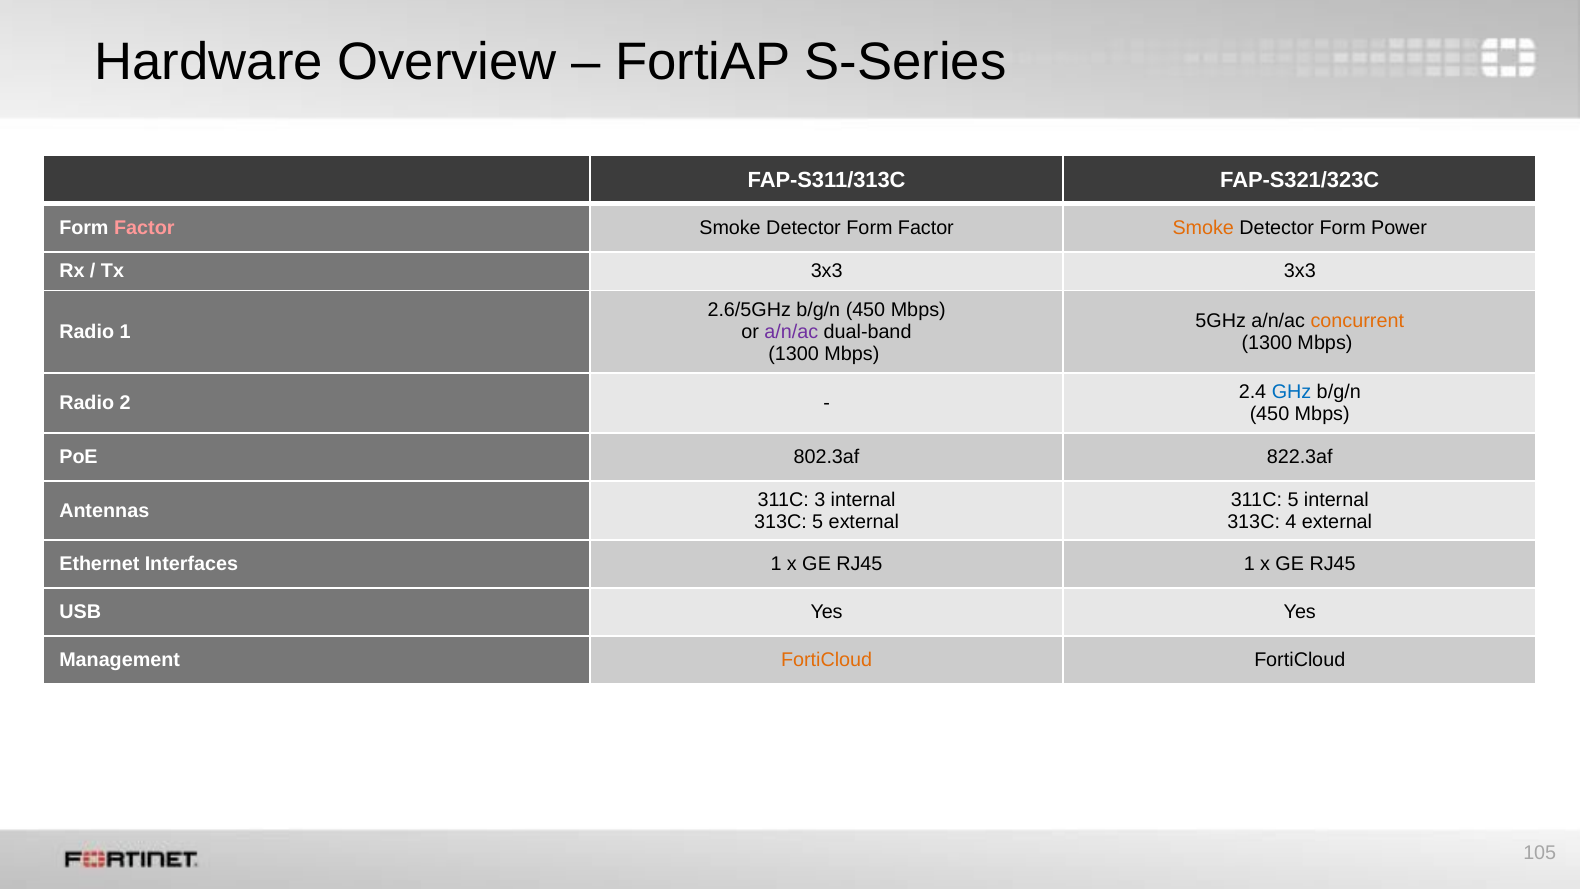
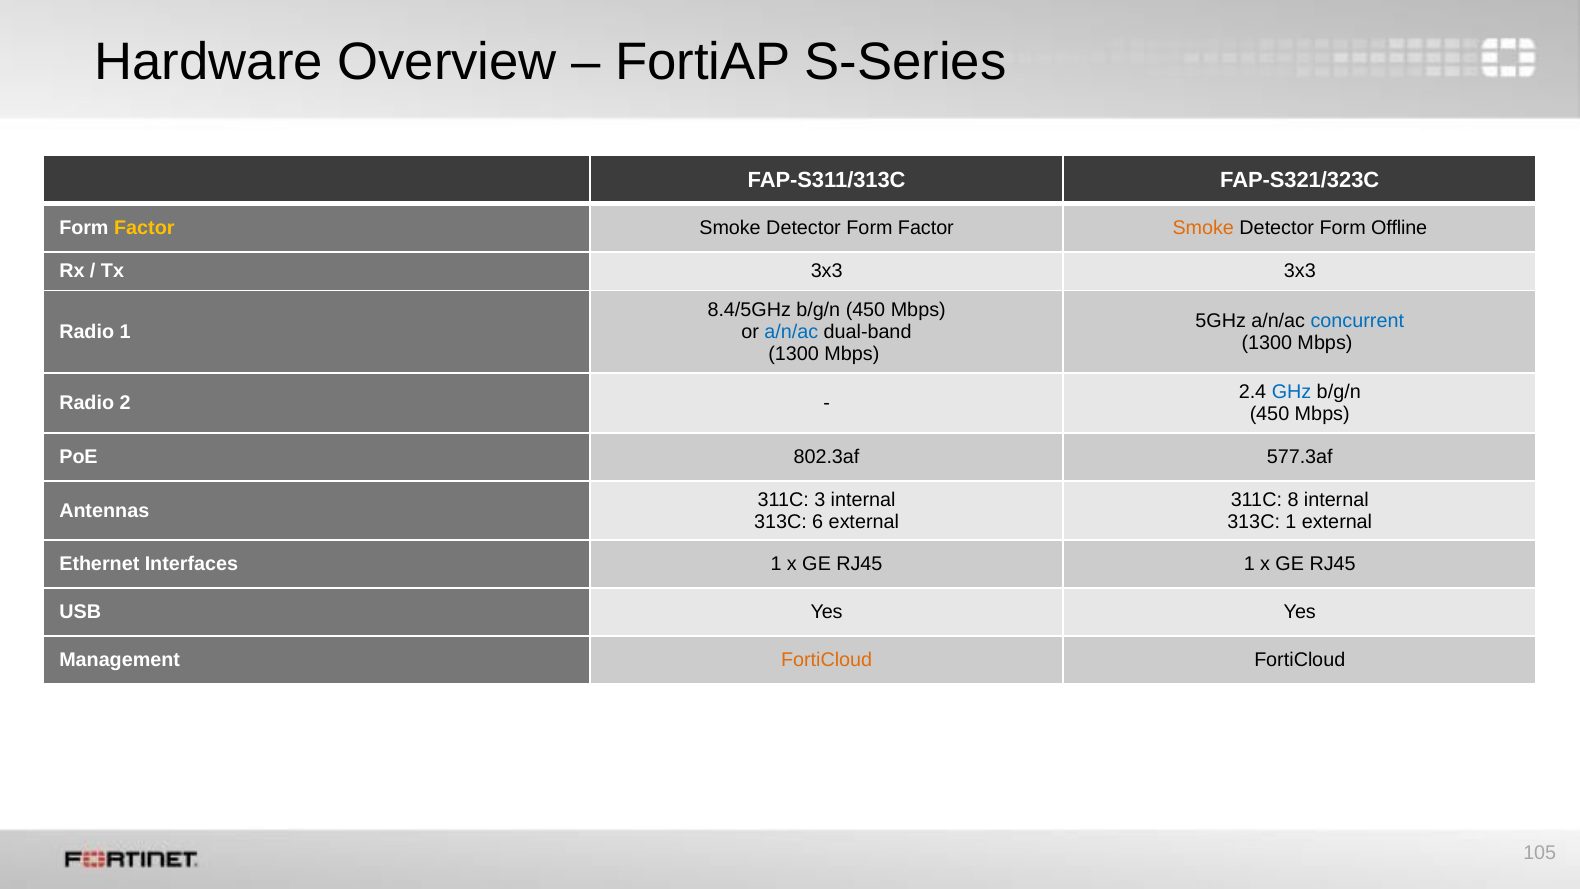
Factor colour: pink -> yellow (144, 228)
Power: Power -> Offline (1399, 228)
2.6/5GHz: 2.6/5GHz -> 8.4/5GHz (749, 310)
concurrent colour: orange -> blue (1357, 321)
a/n/ac colour: purple -> blue (791, 332)
822.3af: 822.3af -> 577.3af (1300, 457)
311C 5: 5 -> 8 (1293, 499)
313C 5: 5 -> 6 (818, 522)
313C 4: 4 -> 1 (1291, 522)
